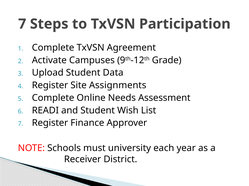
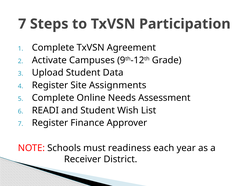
university: university -> readiness (129, 149)
